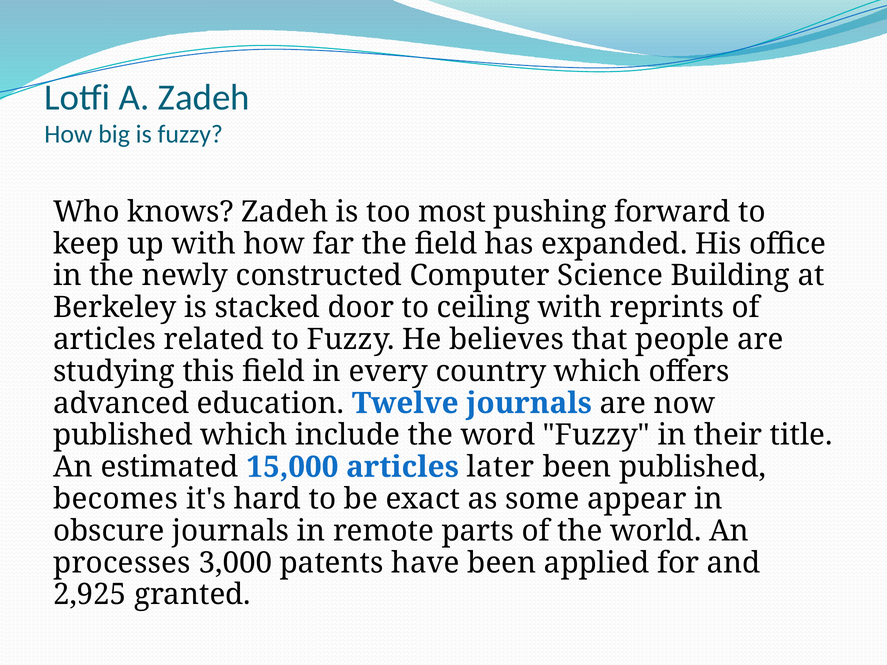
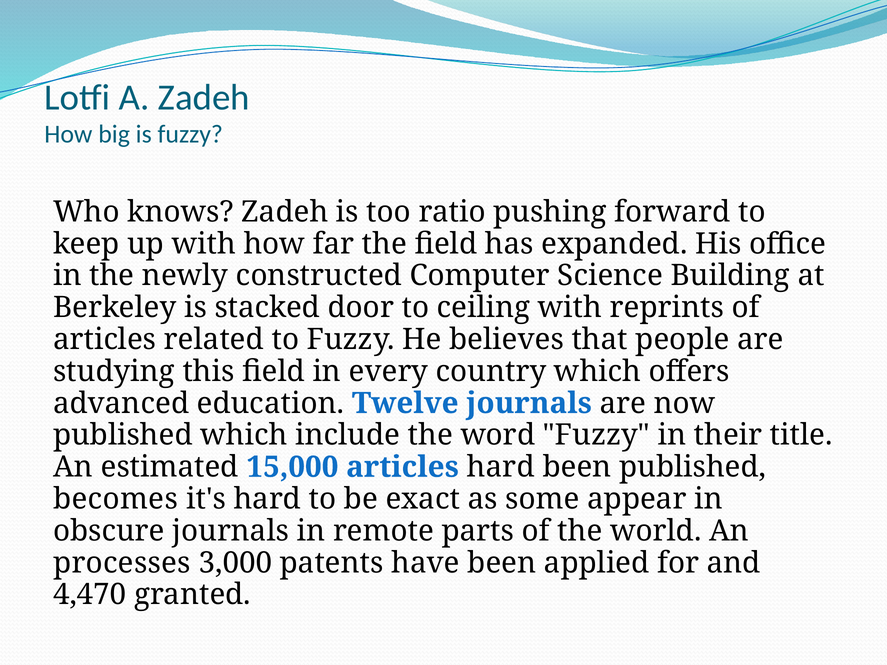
most: most -> ratio (452, 212)
articles later: later -> hard (501, 467)
2,925: 2,925 -> 4,470 (90, 595)
